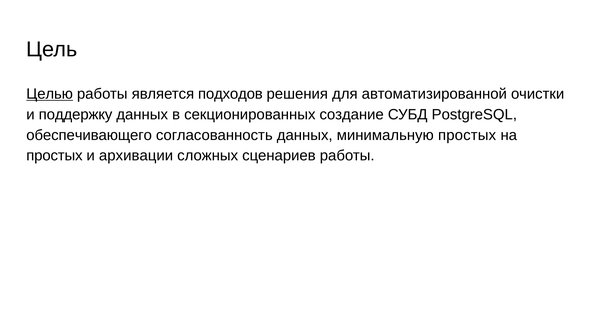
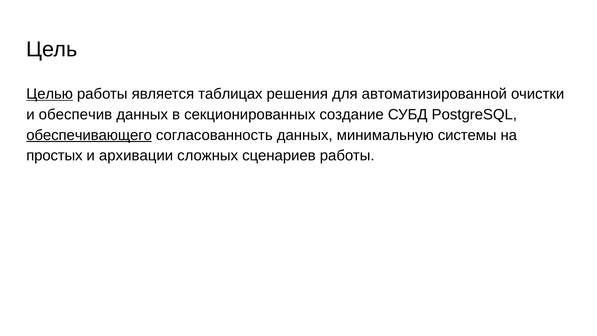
подходов: подходов -> таблицах (230, 94)
поддержку: поддержку -> обеспечив (75, 114)
обеспечивающего underline: none -> present (89, 135)
минимальную простых: простых -> системы (467, 135)
